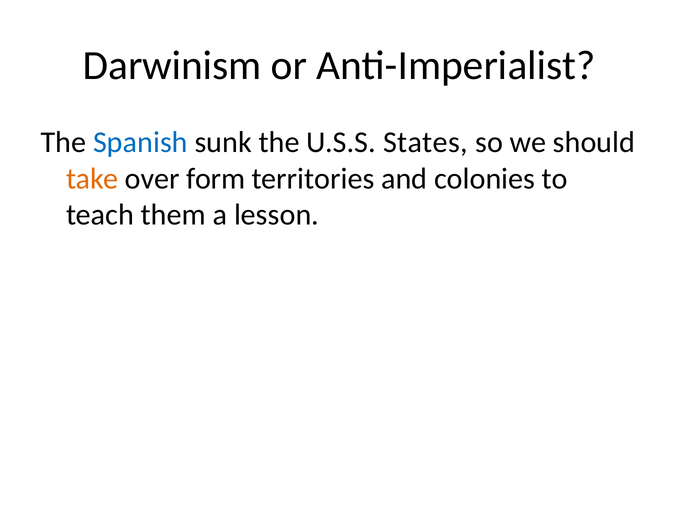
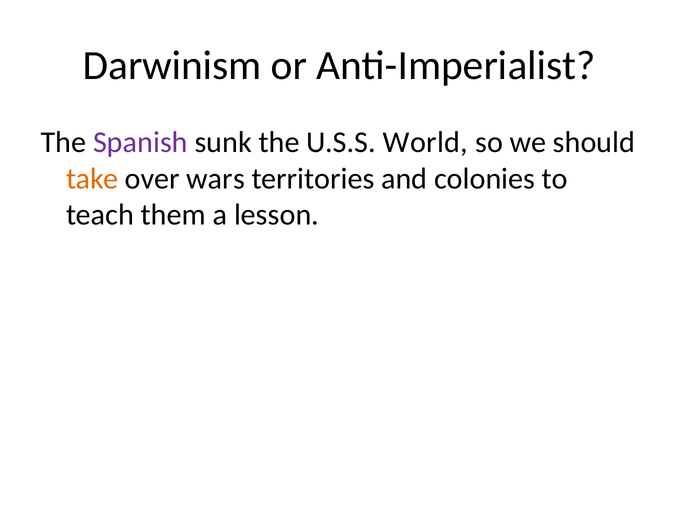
Spanish colour: blue -> purple (140, 142)
States: States -> World (425, 142)
form: form -> wars (216, 179)
